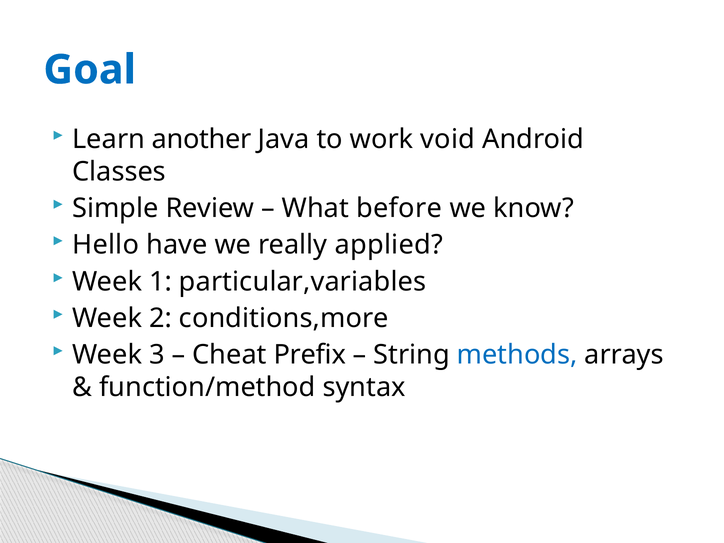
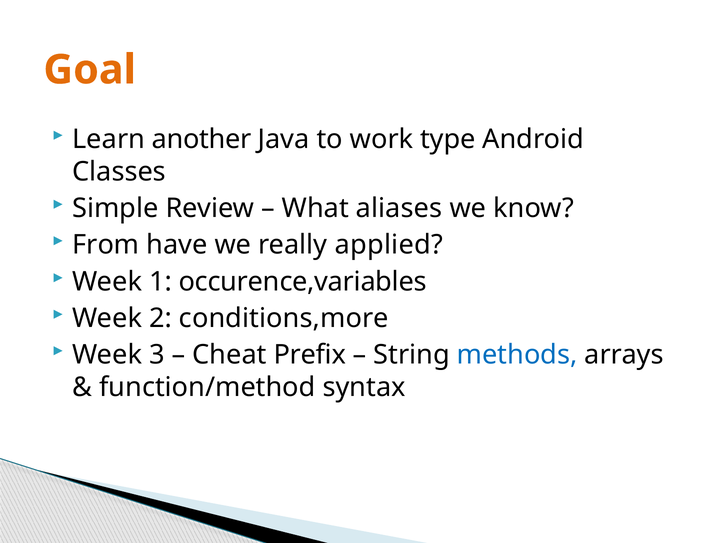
Goal colour: blue -> orange (90, 70)
void: void -> type (448, 139)
before: before -> aliases (399, 208)
Hello: Hello -> From (106, 245)
particular,variables: particular,variables -> occurence,variables (303, 282)
